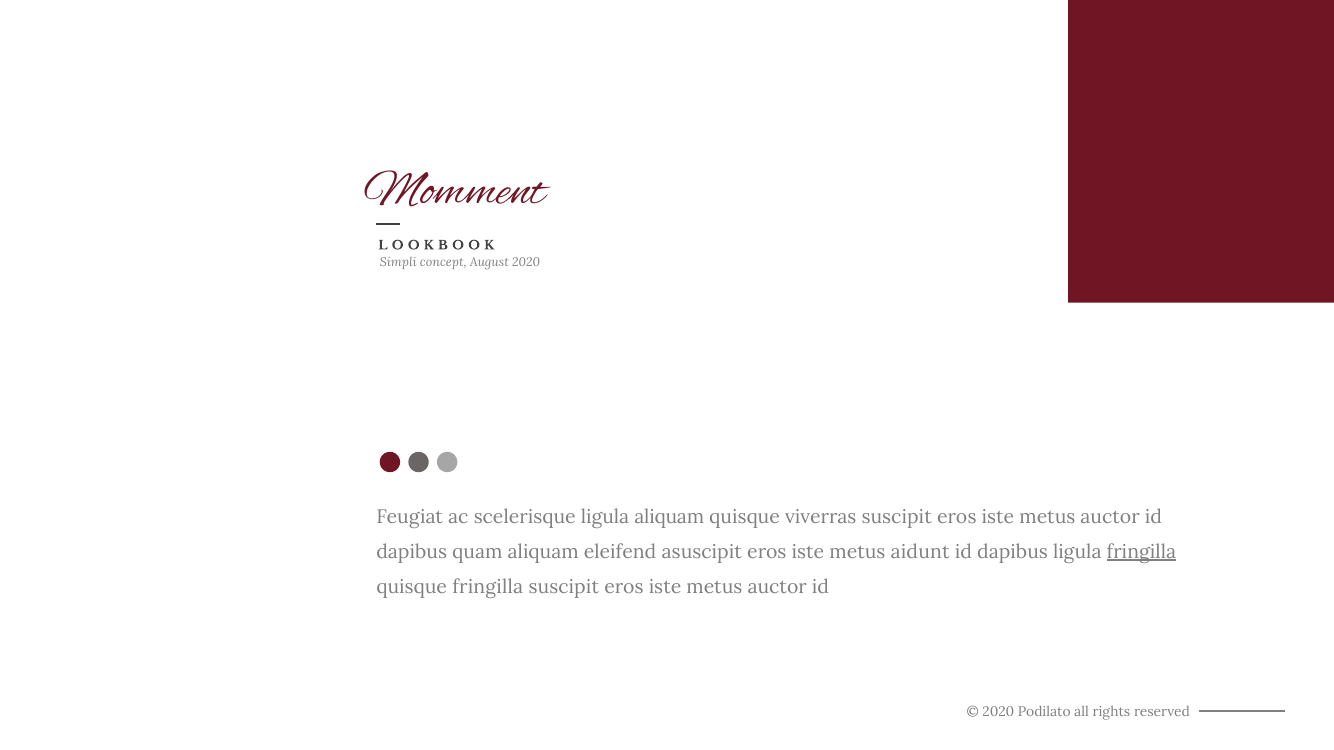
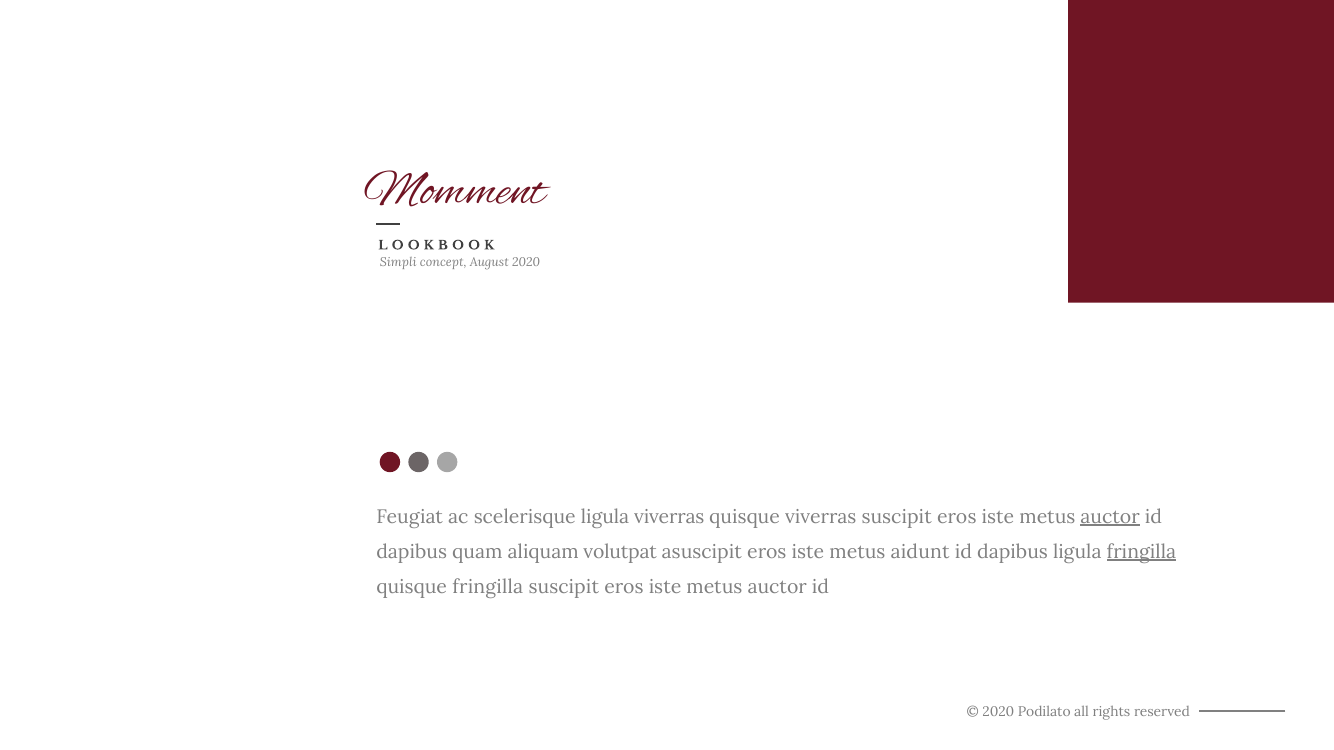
ligula aliquam: aliquam -> viverras (669, 517)
auctor underline: none -> present (1110, 517)
eleifend: eleifend -> volutpat (620, 552)
